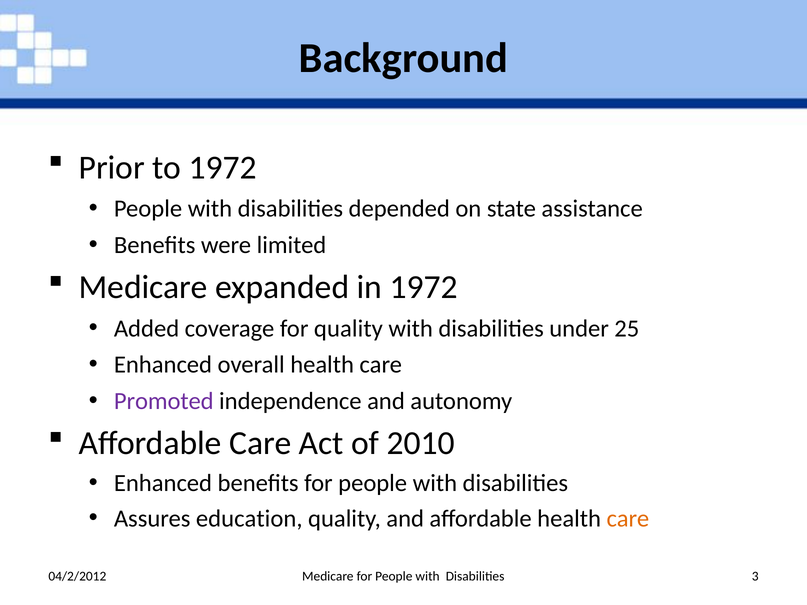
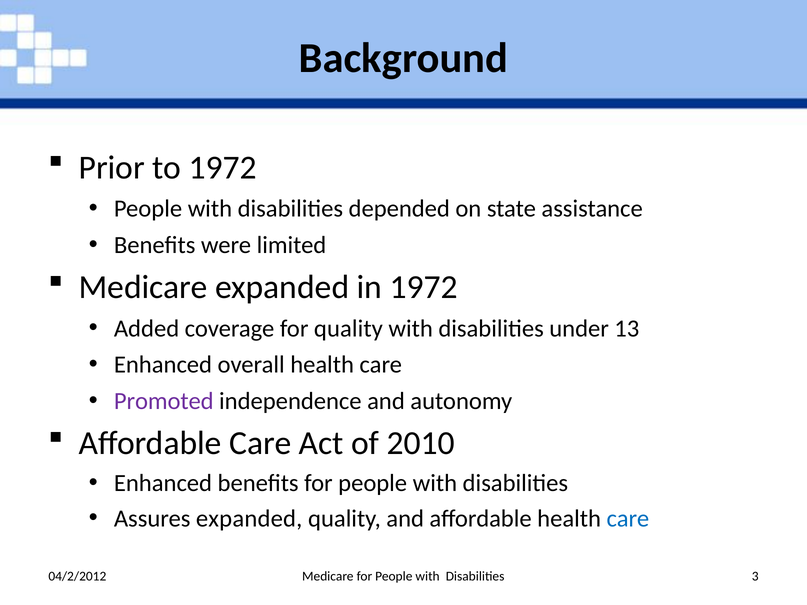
25: 25 -> 13 (627, 329)
Assures education: education -> expanded (249, 519)
care colour: orange -> blue (628, 519)
